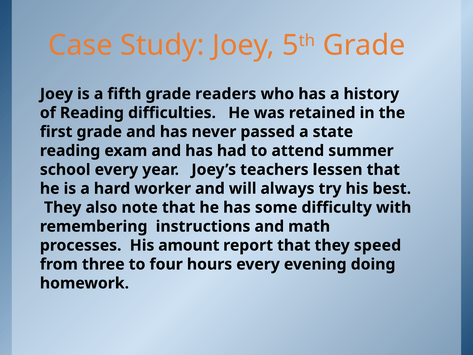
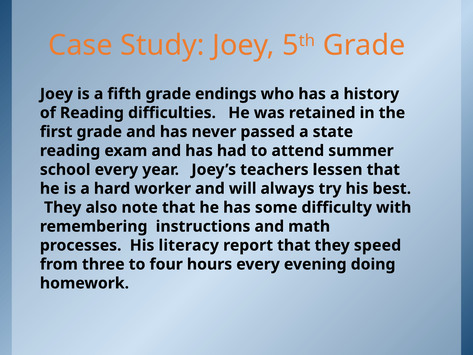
readers: readers -> endings (226, 94)
amount: amount -> literacy (189, 245)
